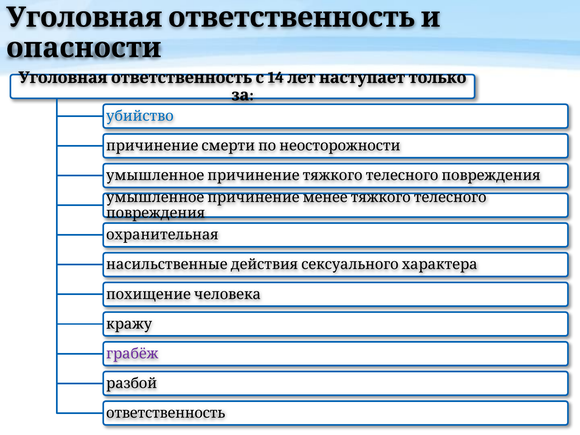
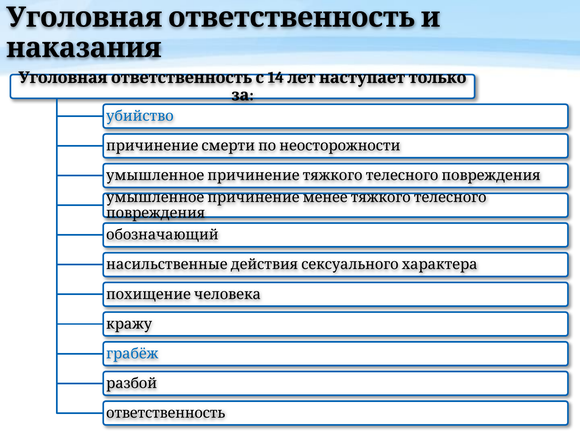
опасности: опасности -> наказания (84, 48)
охранительная: охранительная -> обозначающий (162, 235)
грабёж colour: purple -> blue (132, 354)
